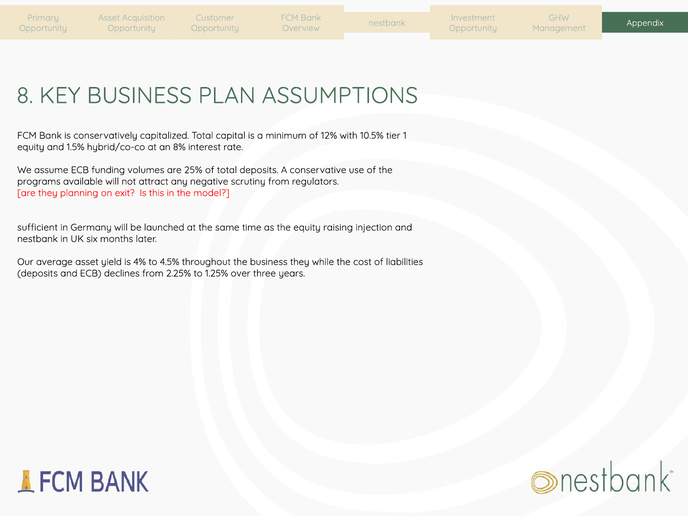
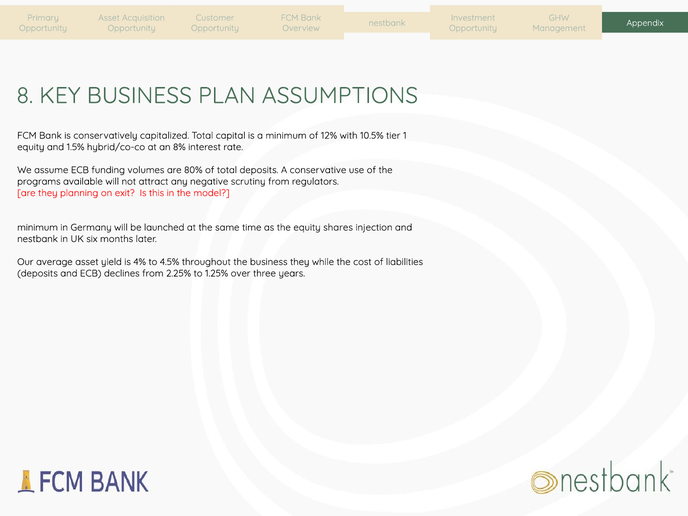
25%: 25% -> 80% (193, 170)
sufficient: sufficient -> minimum (38, 227)
raising: raising -> shares (338, 227)
